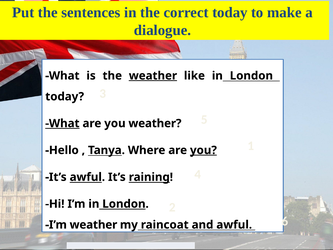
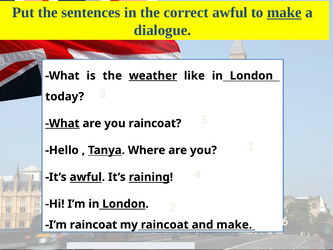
correct today: today -> awful (230, 13)
make underline: none -> present (284, 13)
you weather: weather -> raincoat (155, 123)
you underline: present -> none (203, 150)
I’m weather: weather -> raincoat (93, 225)
and awful: awful -> make (234, 225)
